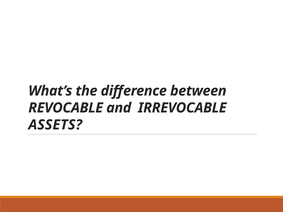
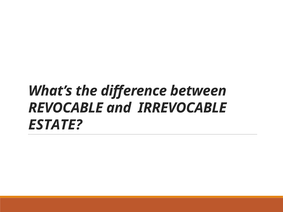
ASSETS: ASSETS -> ESTATE (55, 125)
